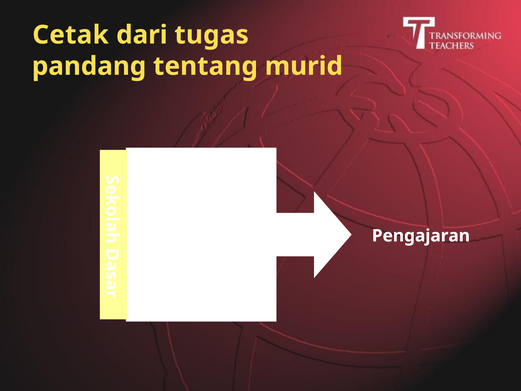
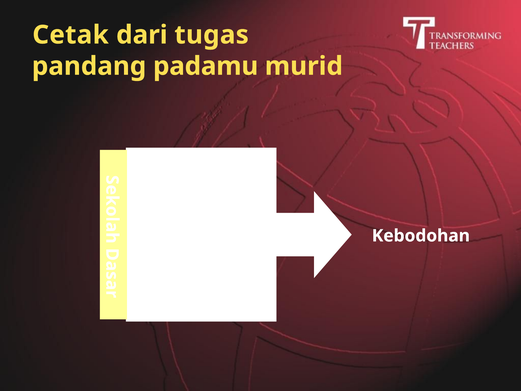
tentang: tentang -> padamu (206, 66)
Pengajaran: Pengajaran -> Kebodohan (421, 236)
